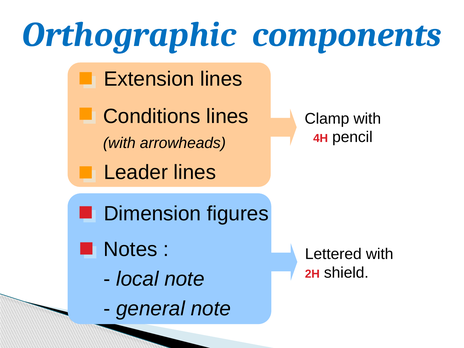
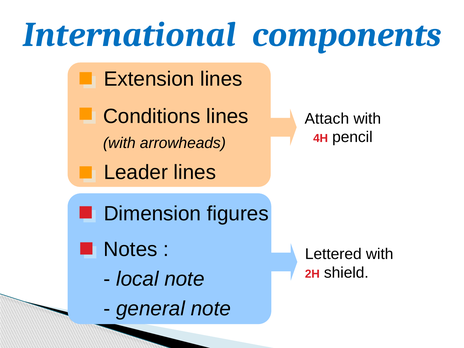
Orthographic: Orthographic -> International (129, 35)
Clamp: Clamp -> Attach (327, 119)
